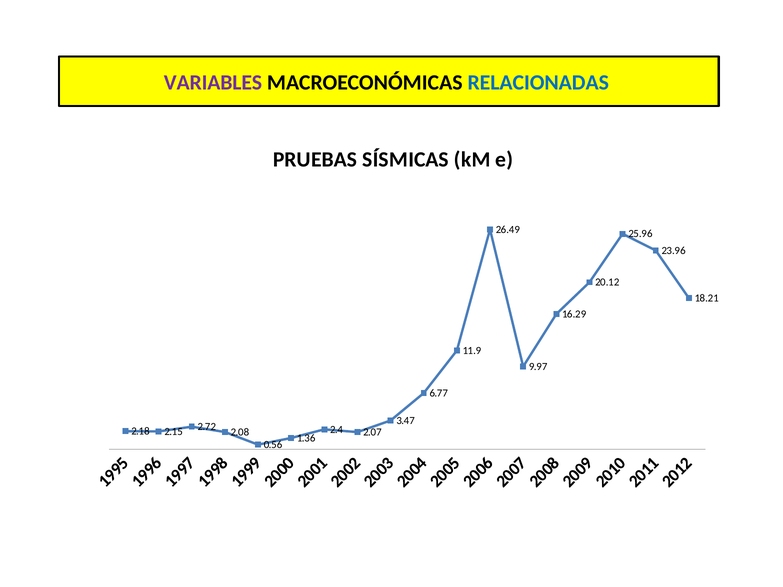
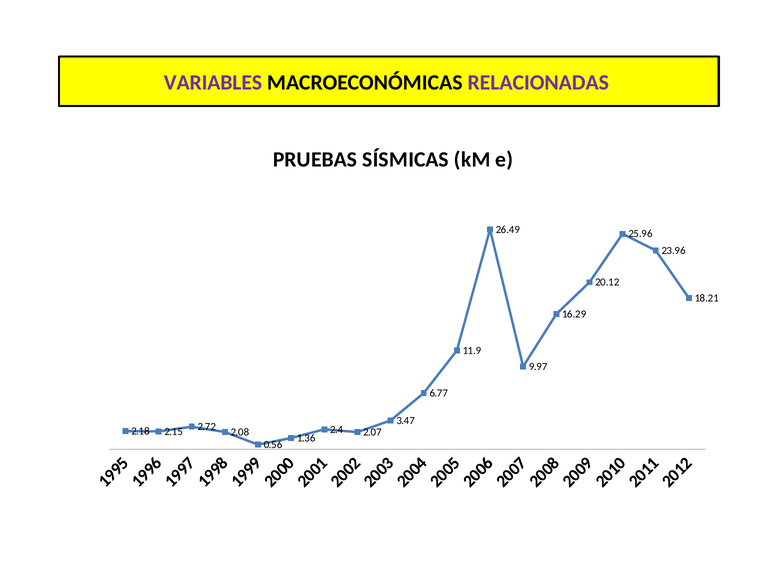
RELACIONADAS colour: blue -> purple (538, 83)
